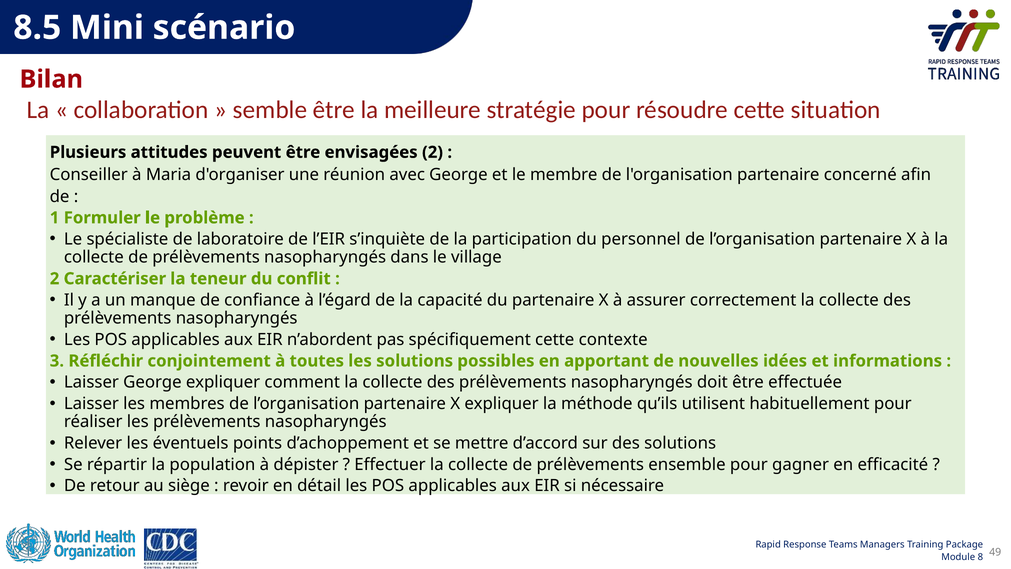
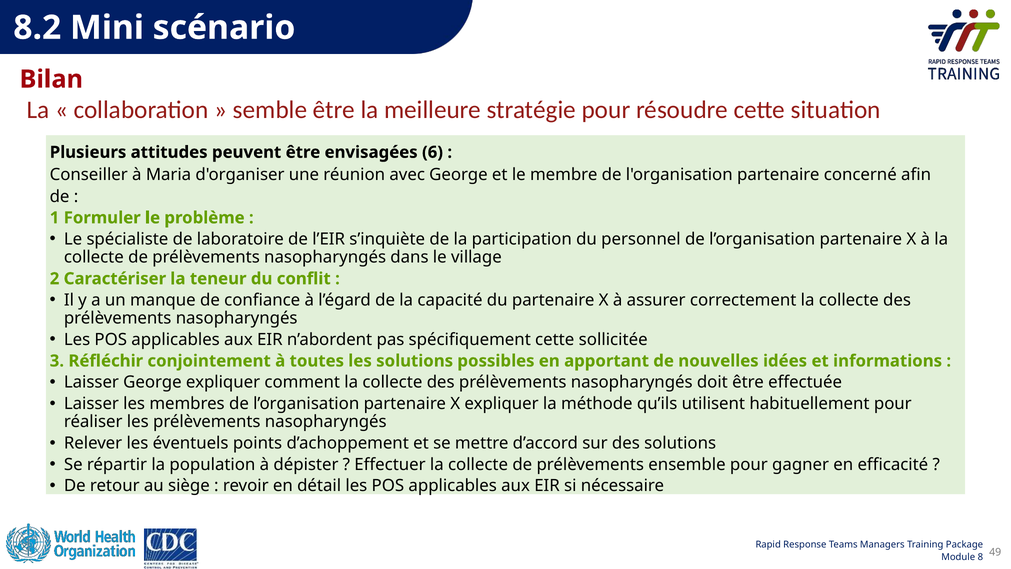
8.5: 8.5 -> 8.2 (37, 28)
envisagées 2: 2 -> 6 (433, 152)
contexte: contexte -> sollicitée (613, 339)
